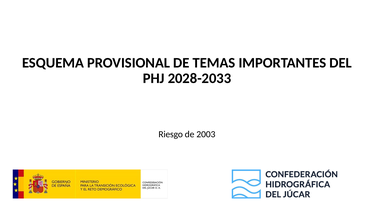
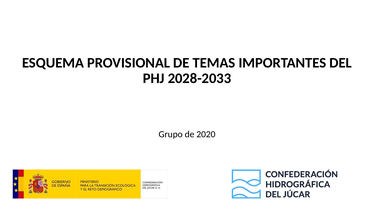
Riesgo: Riesgo -> Grupo (171, 134)
2003: 2003 -> 2020 (206, 134)
